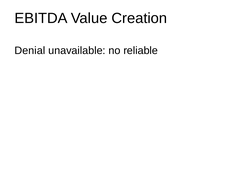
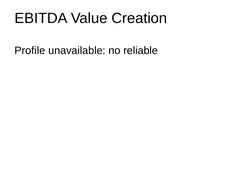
Denial: Denial -> Profile (30, 51)
